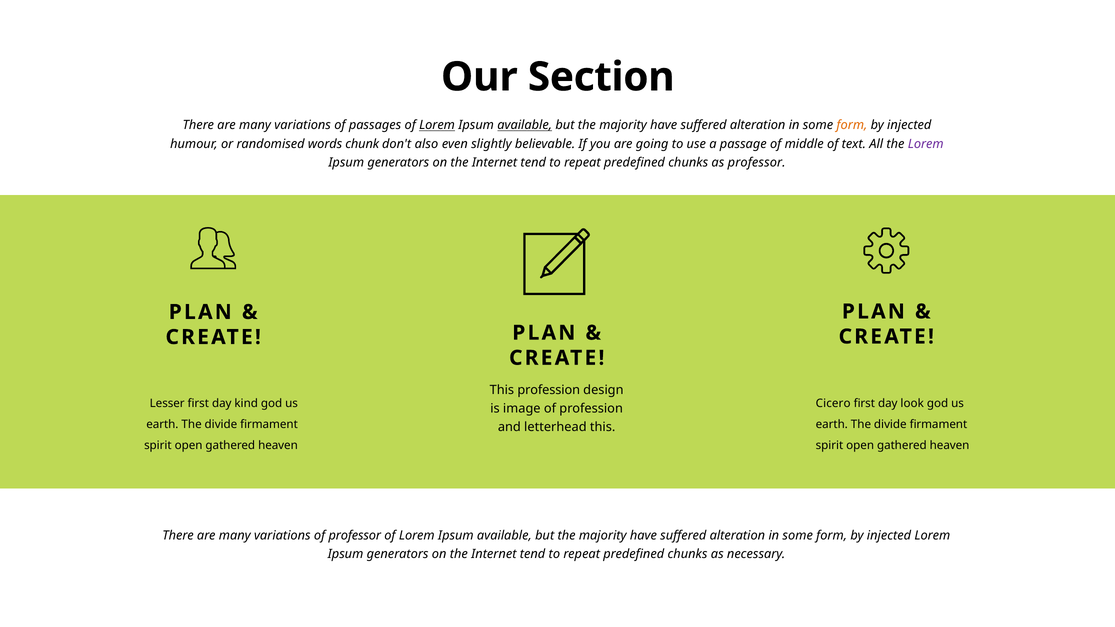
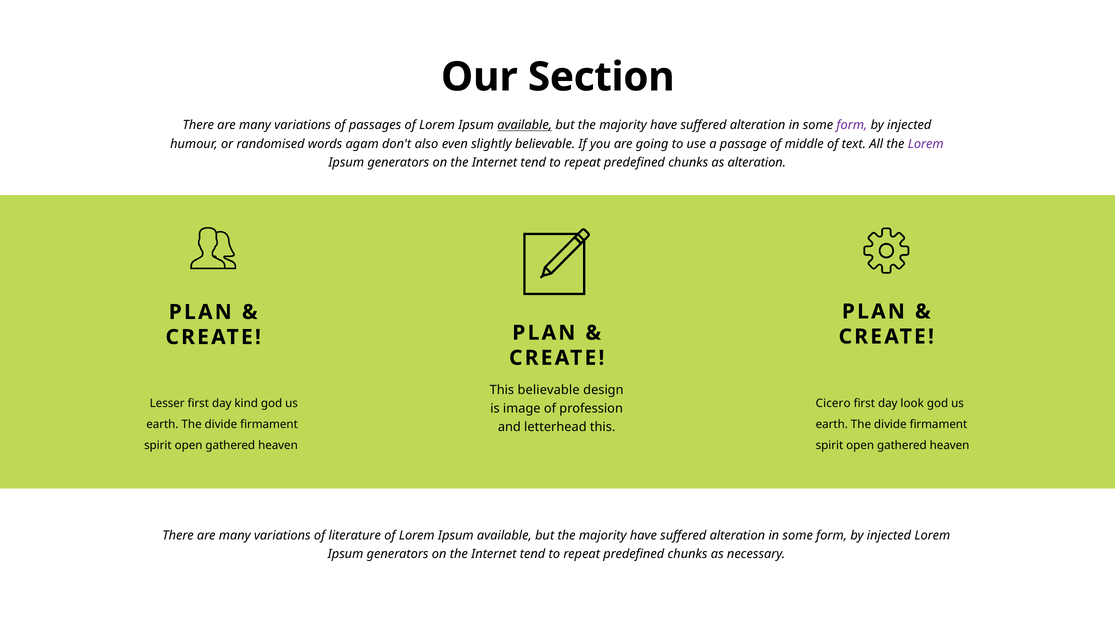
Lorem underline: present -> none (437, 125)
form colour: orange -> purple (852, 125)
chunk: chunk -> agam (362, 144)
as professor: professor -> alteration (757, 162)
This profession: profession -> believable (549, 390)
of professor: professor -> literature (355, 536)
